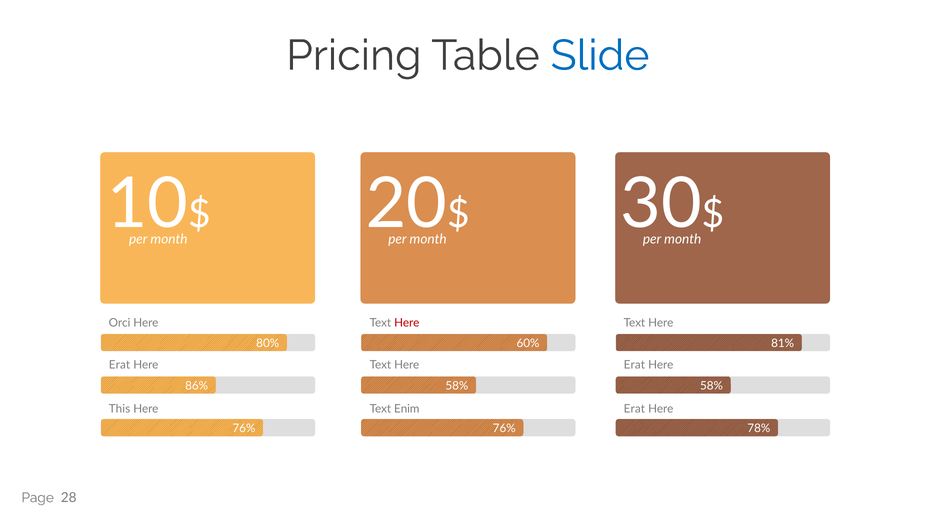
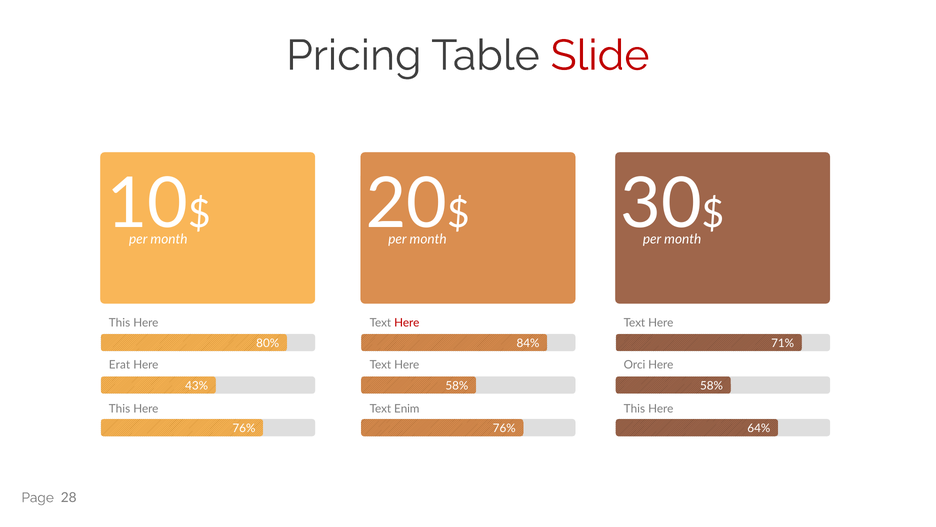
Slide colour: blue -> red (600, 56)
Orci: Orci -> This (119, 322)
60%: 60% -> 84% (528, 343)
81%: 81% -> 71% (783, 343)
Erat: Erat -> Orci (634, 365)
86%: 86% -> 43% (197, 386)
Erat: Erat -> This (634, 408)
78%: 78% -> 64% (759, 428)
